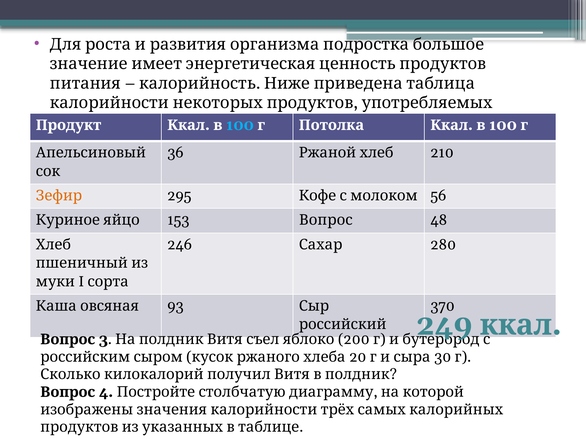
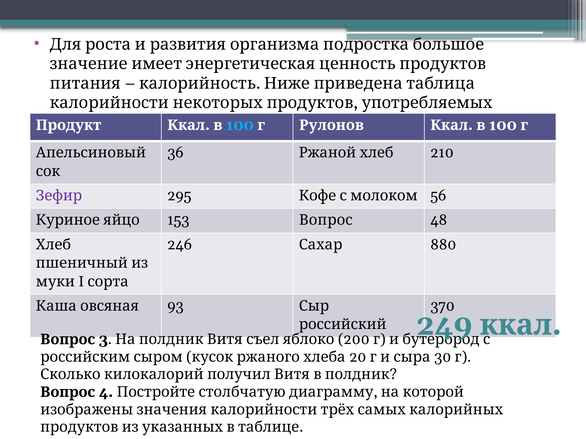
Потолка: Потолка -> Рулонов (331, 125)
Зефир colour: orange -> purple (59, 196)
280: 280 -> 880 (443, 245)
